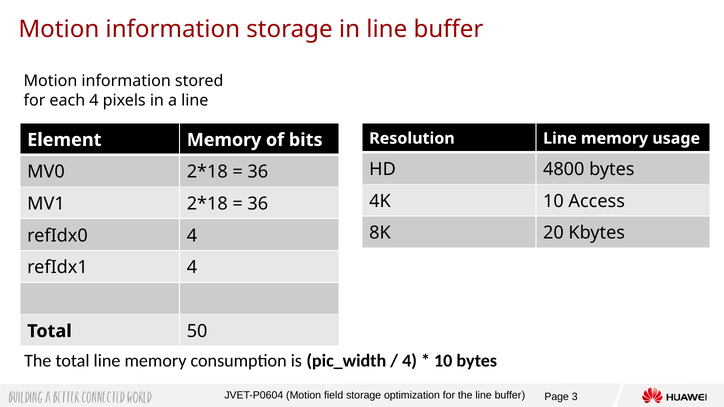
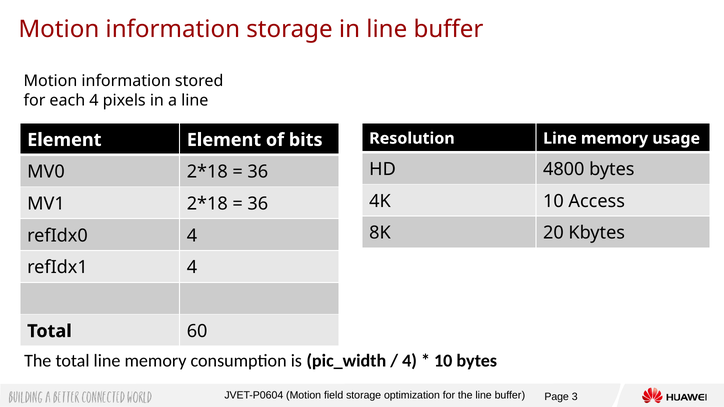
Element Memory: Memory -> Element (224, 140)
50: 50 -> 60 (197, 331)
